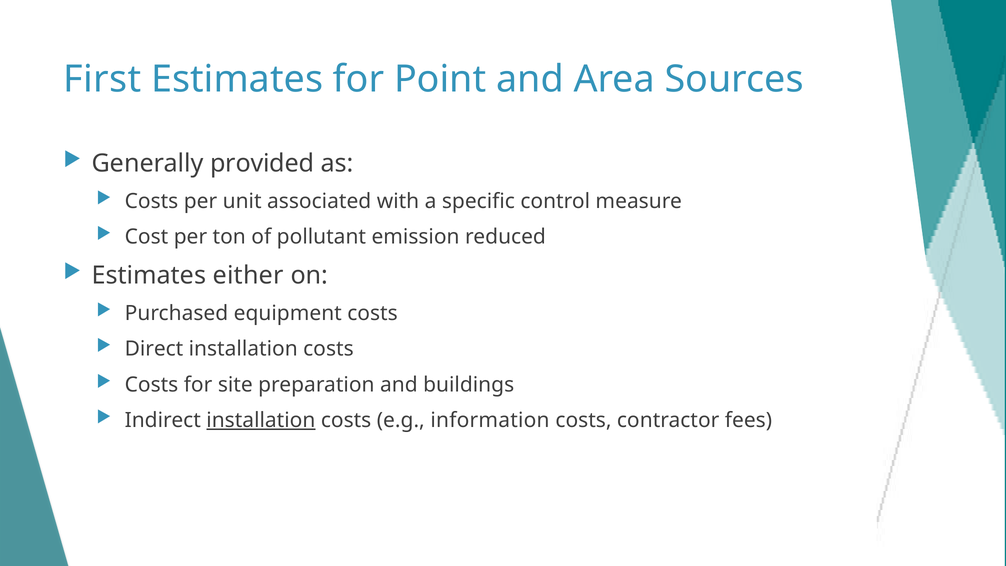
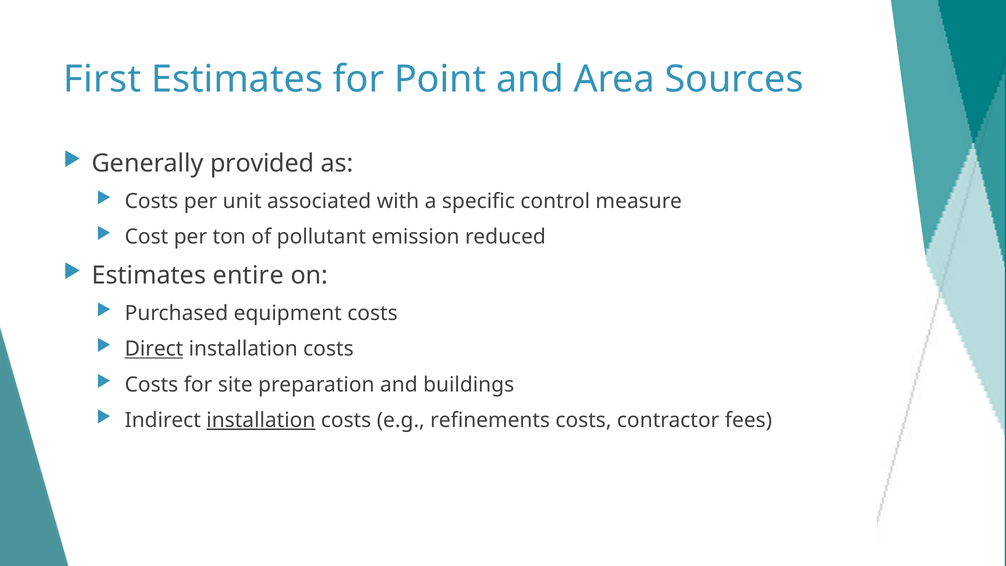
either: either -> entire (248, 275)
Direct underline: none -> present (154, 349)
information: information -> refinements (490, 420)
